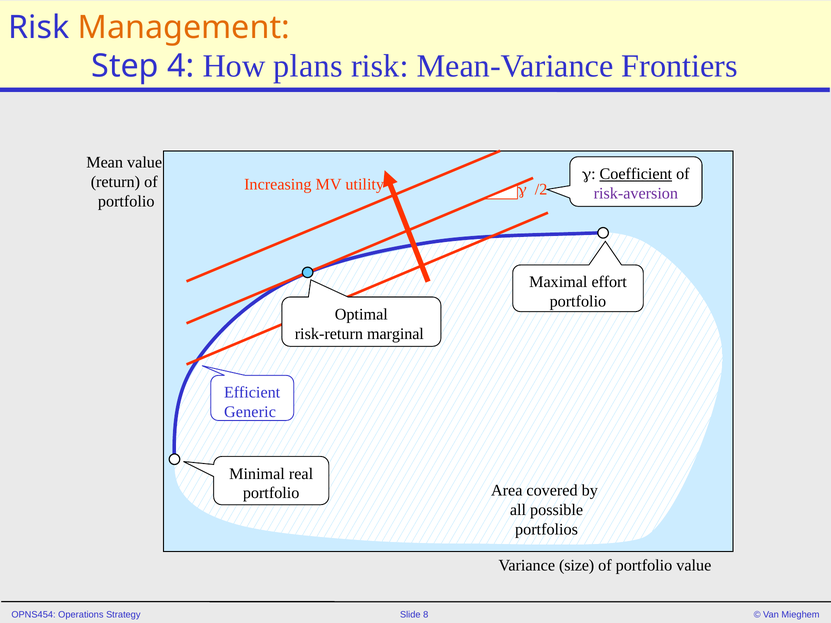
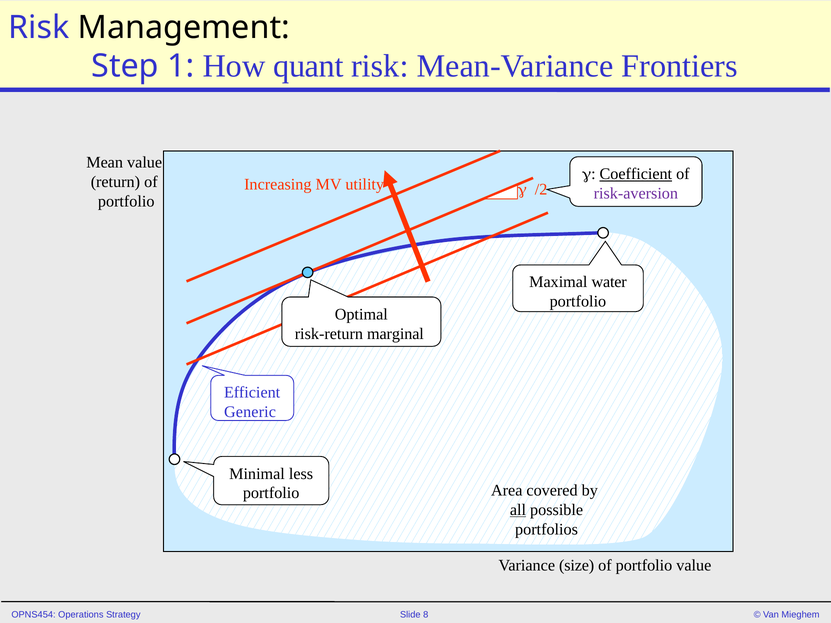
Management colour: orange -> black (184, 27)
4: 4 -> 1 (181, 66)
plans: plans -> quant (308, 66)
effort: effort -> water (609, 282)
real: real -> less (301, 474)
all underline: none -> present (518, 510)
